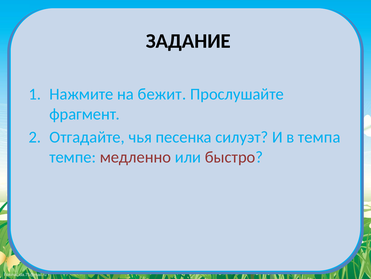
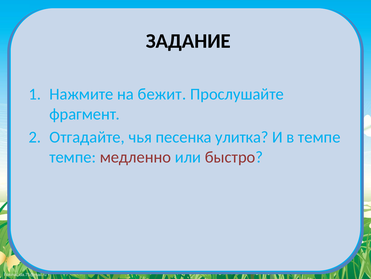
силуэт: силуэт -> улитка (242, 137)
в темпа: темпа -> темпе (319, 137)
